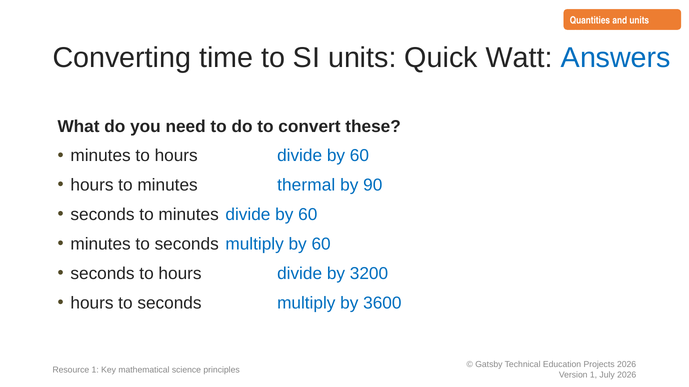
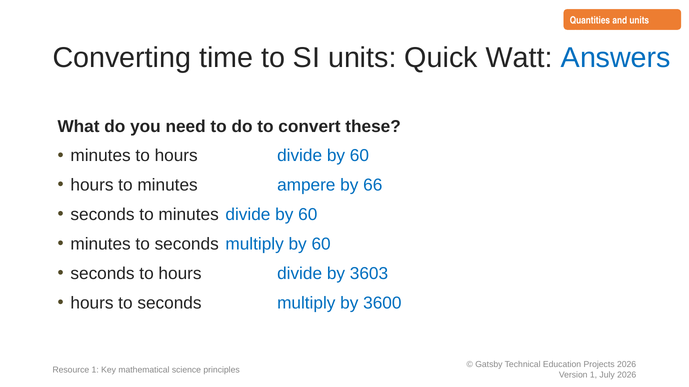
thermal: thermal -> ampere (306, 186)
90: 90 -> 66 (373, 186)
3200: 3200 -> 3603 (369, 274)
